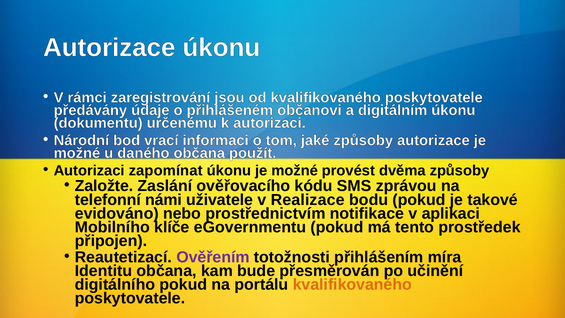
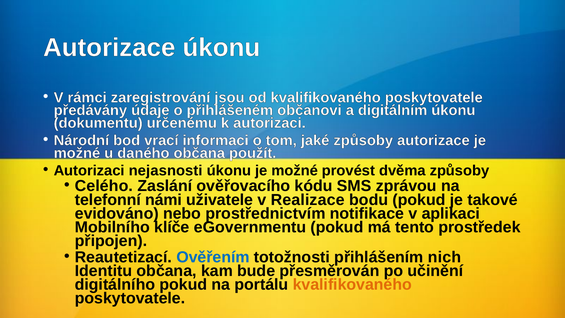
zapomínat: zapomínat -> nejasnosti (166, 170)
Založte: Založte -> Celého (104, 186)
Ověřením colour: purple -> blue (213, 257)
míra: míra -> nich (445, 257)
